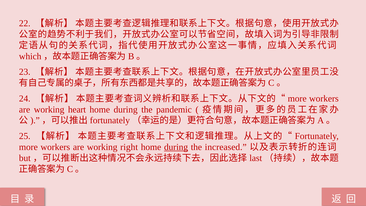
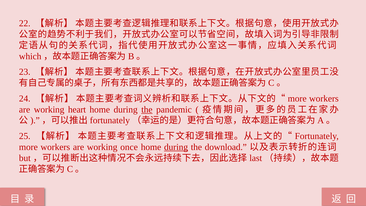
the underline: none -> present (147, 109)
right: right -> once (129, 147)
increased: increased -> download (226, 147)
